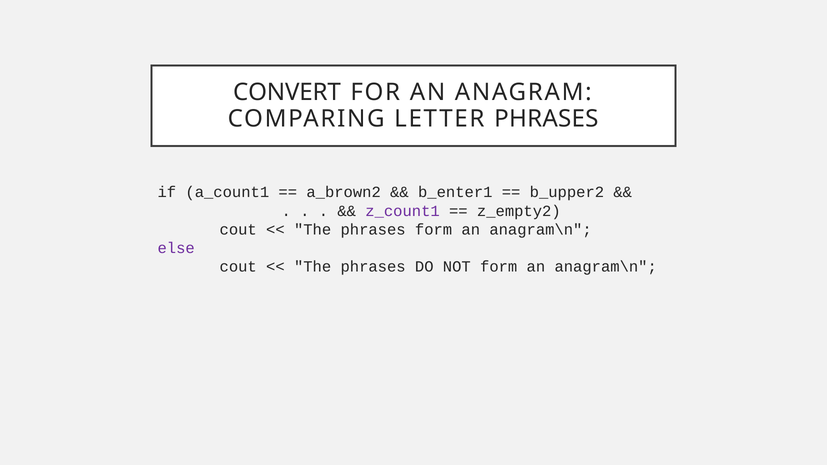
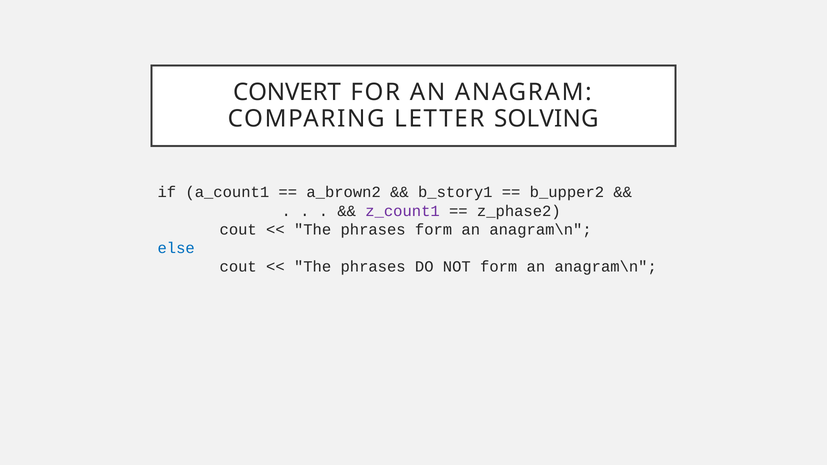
LETTER PHRASES: PHRASES -> SOLVING (546, 119)
b_enter1: b_enter1 -> b_story1 (455, 192)
z_empty2: z_empty2 -> z_phase2 (519, 211)
else colour: purple -> blue (176, 248)
